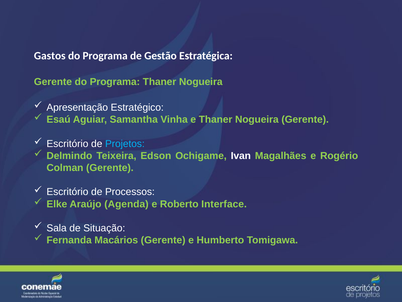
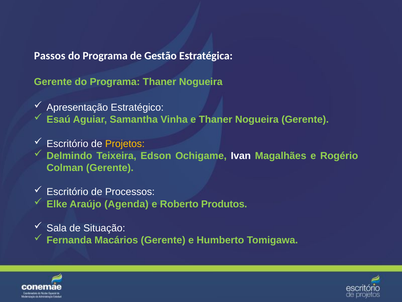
Gastos: Gastos -> Passos (50, 56)
Projetos colour: light blue -> yellow (125, 143)
Interface: Interface -> Produtos (224, 204)
